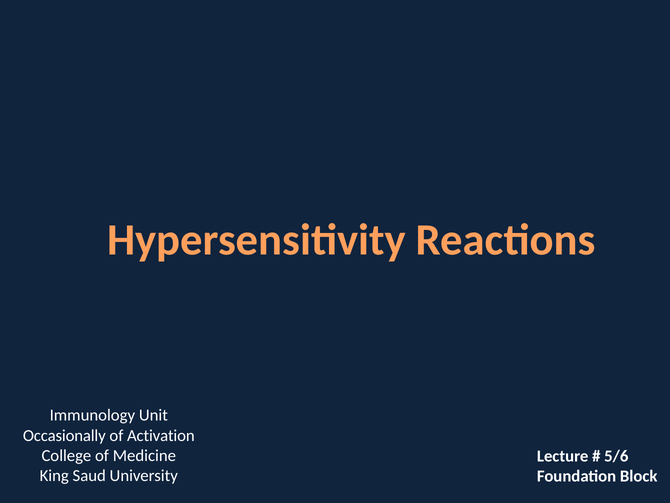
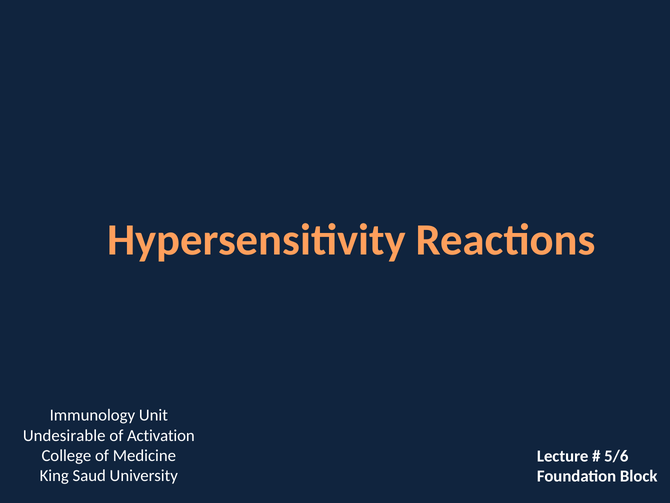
Occasionally: Occasionally -> Undesirable (64, 435)
